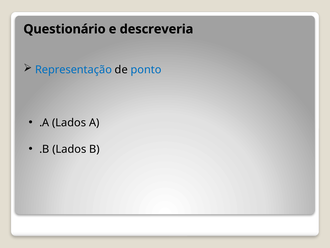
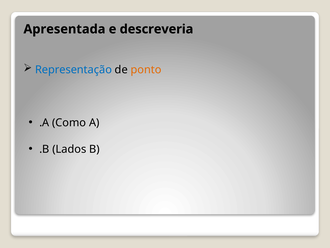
Questionário: Questionário -> Apresentada (64, 29)
ponto colour: blue -> orange (146, 70)
.A Lados: Lados -> Como (69, 122)
